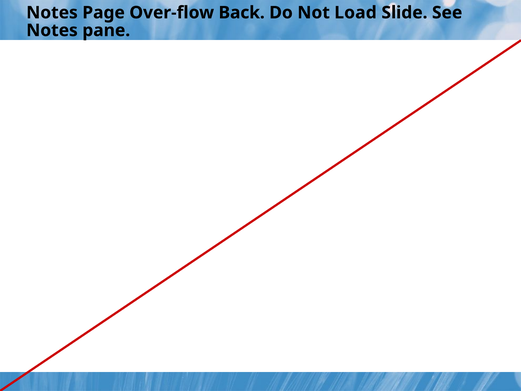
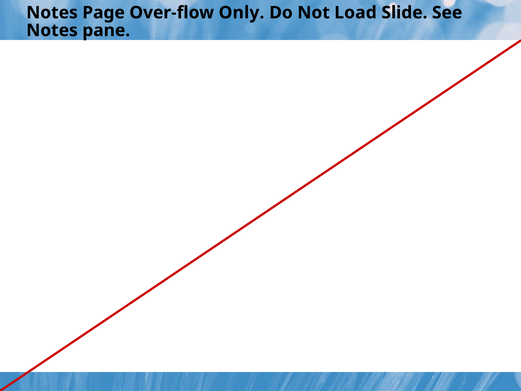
Back: Back -> Only (242, 13)
